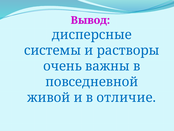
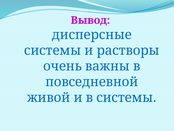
в отличие: отличие -> системы (126, 97)
